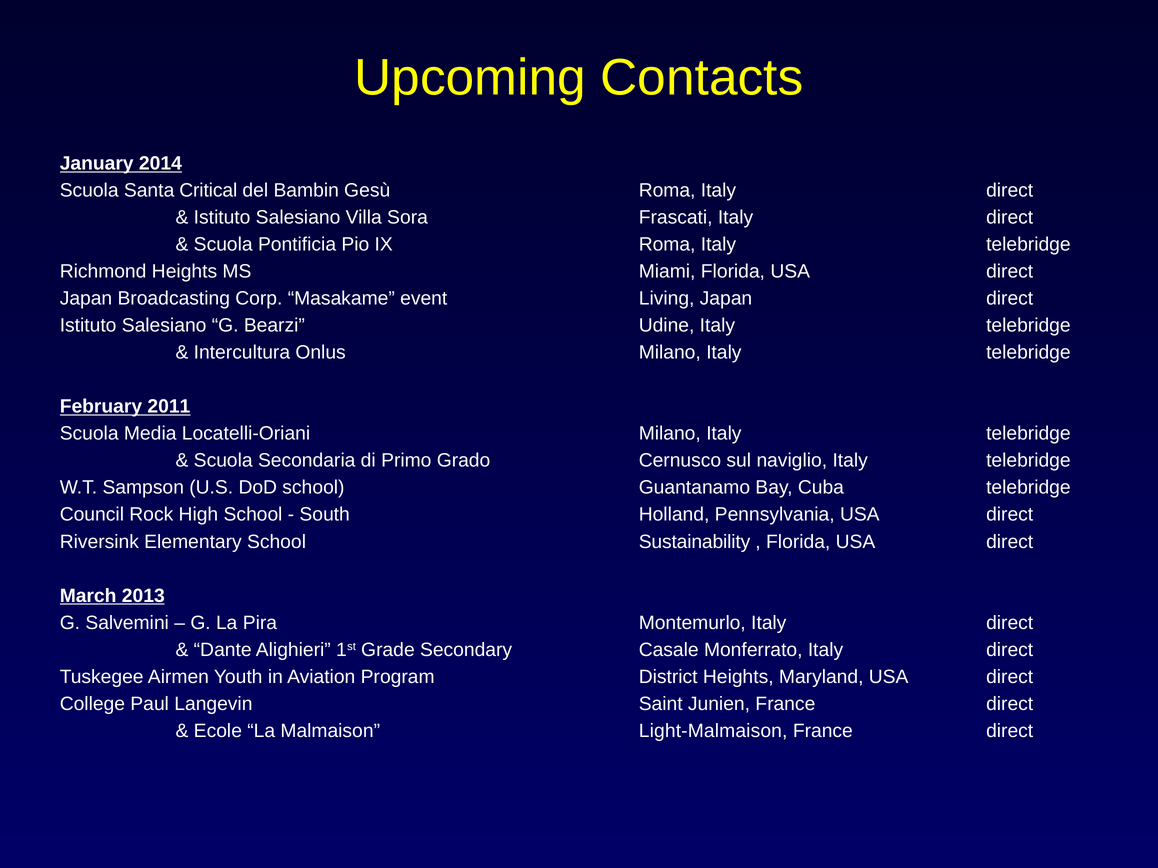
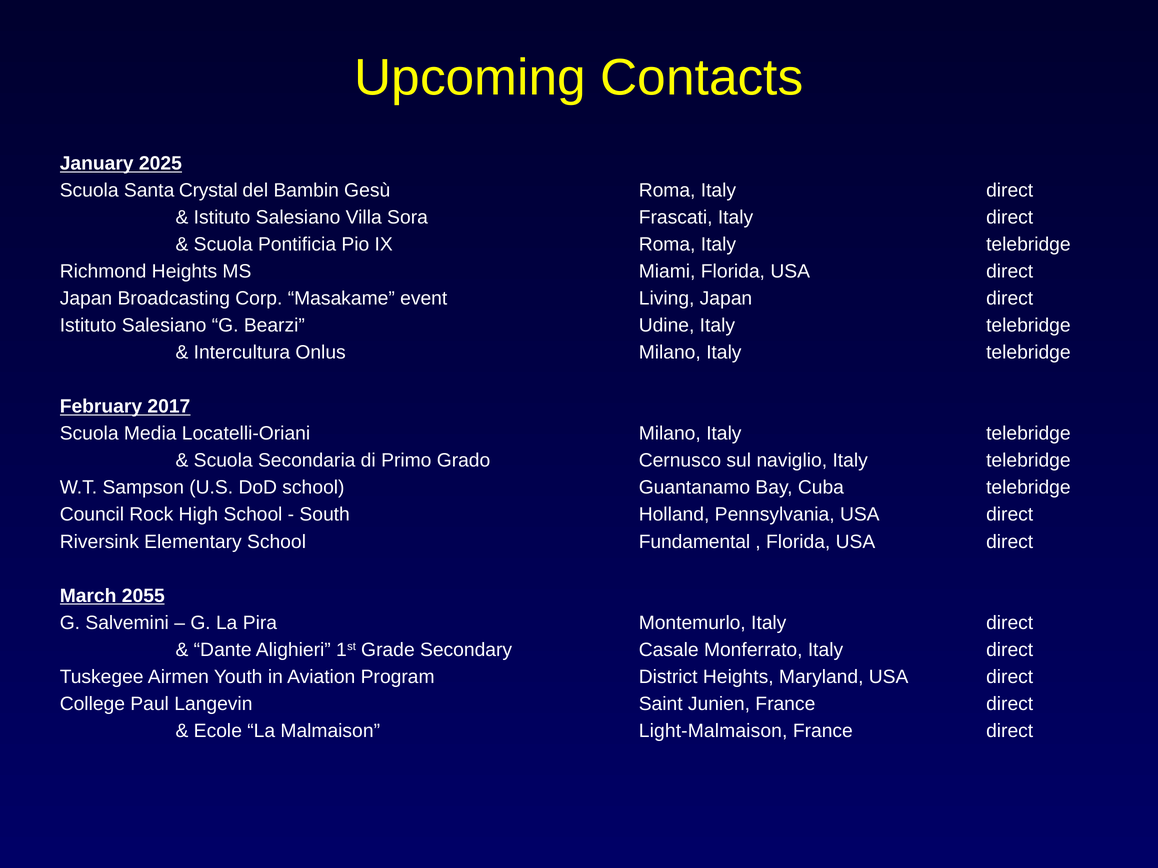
2014: 2014 -> 2025 (160, 163)
Critical: Critical -> Crystal (208, 190)
2011: 2011 -> 2017 (169, 407)
Sustainability: Sustainability -> Fundamental (695, 542)
2013: 2013 -> 2055 (143, 596)
